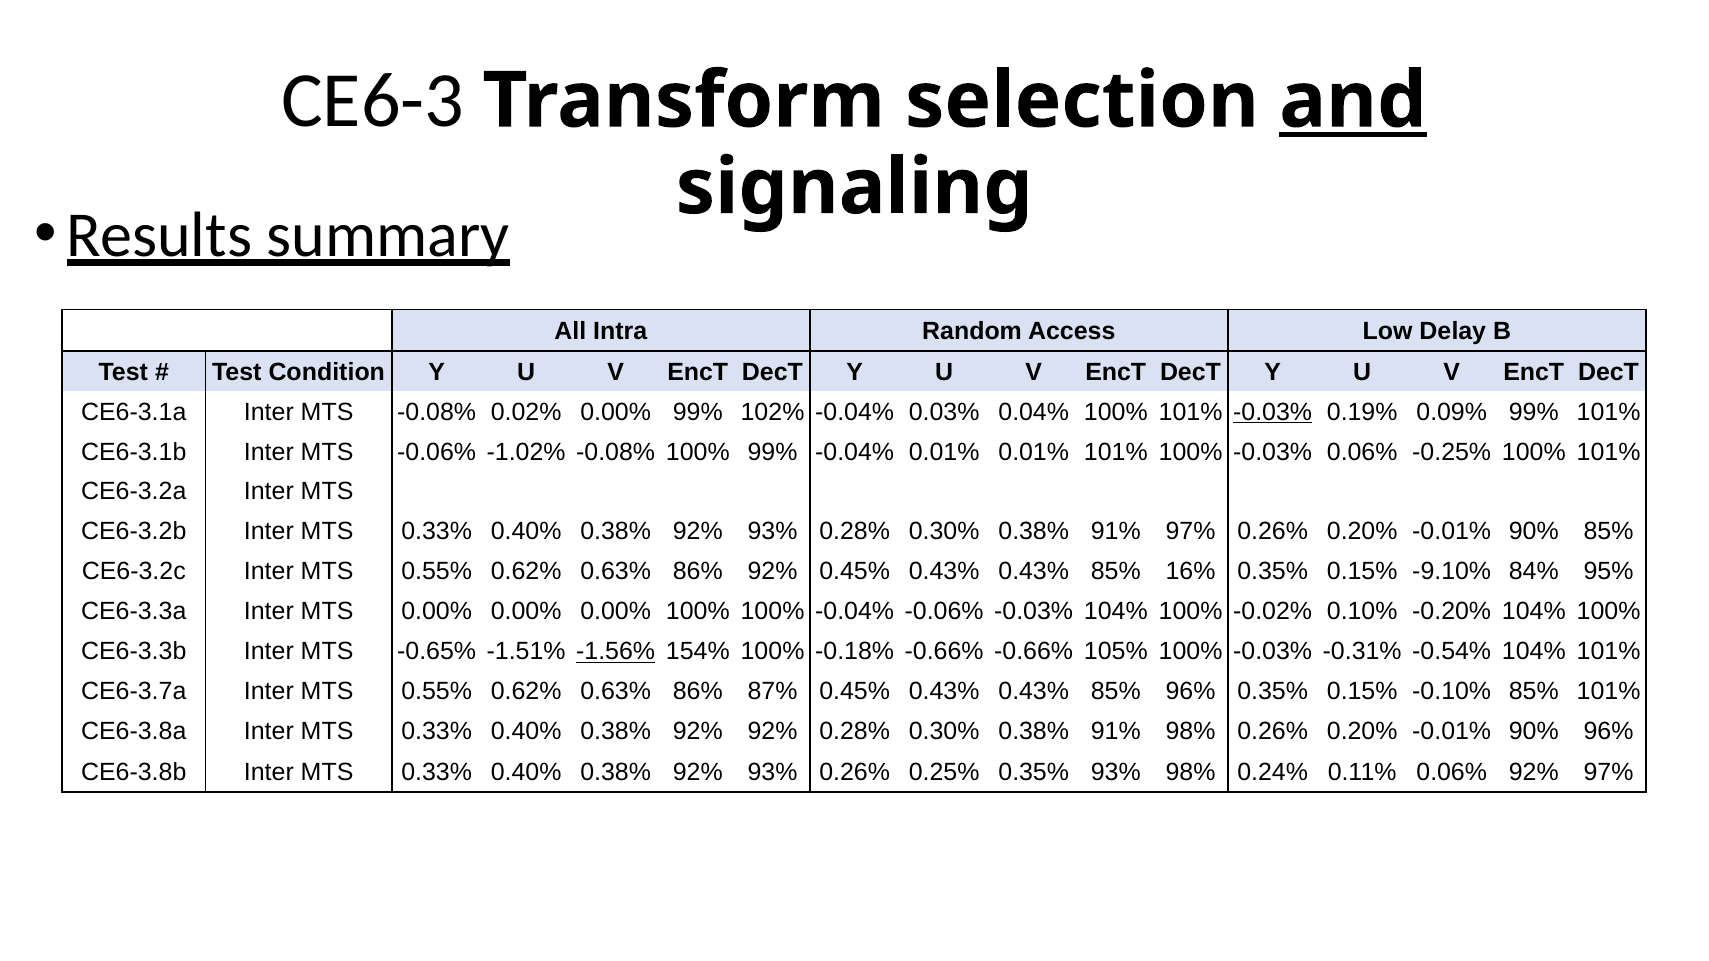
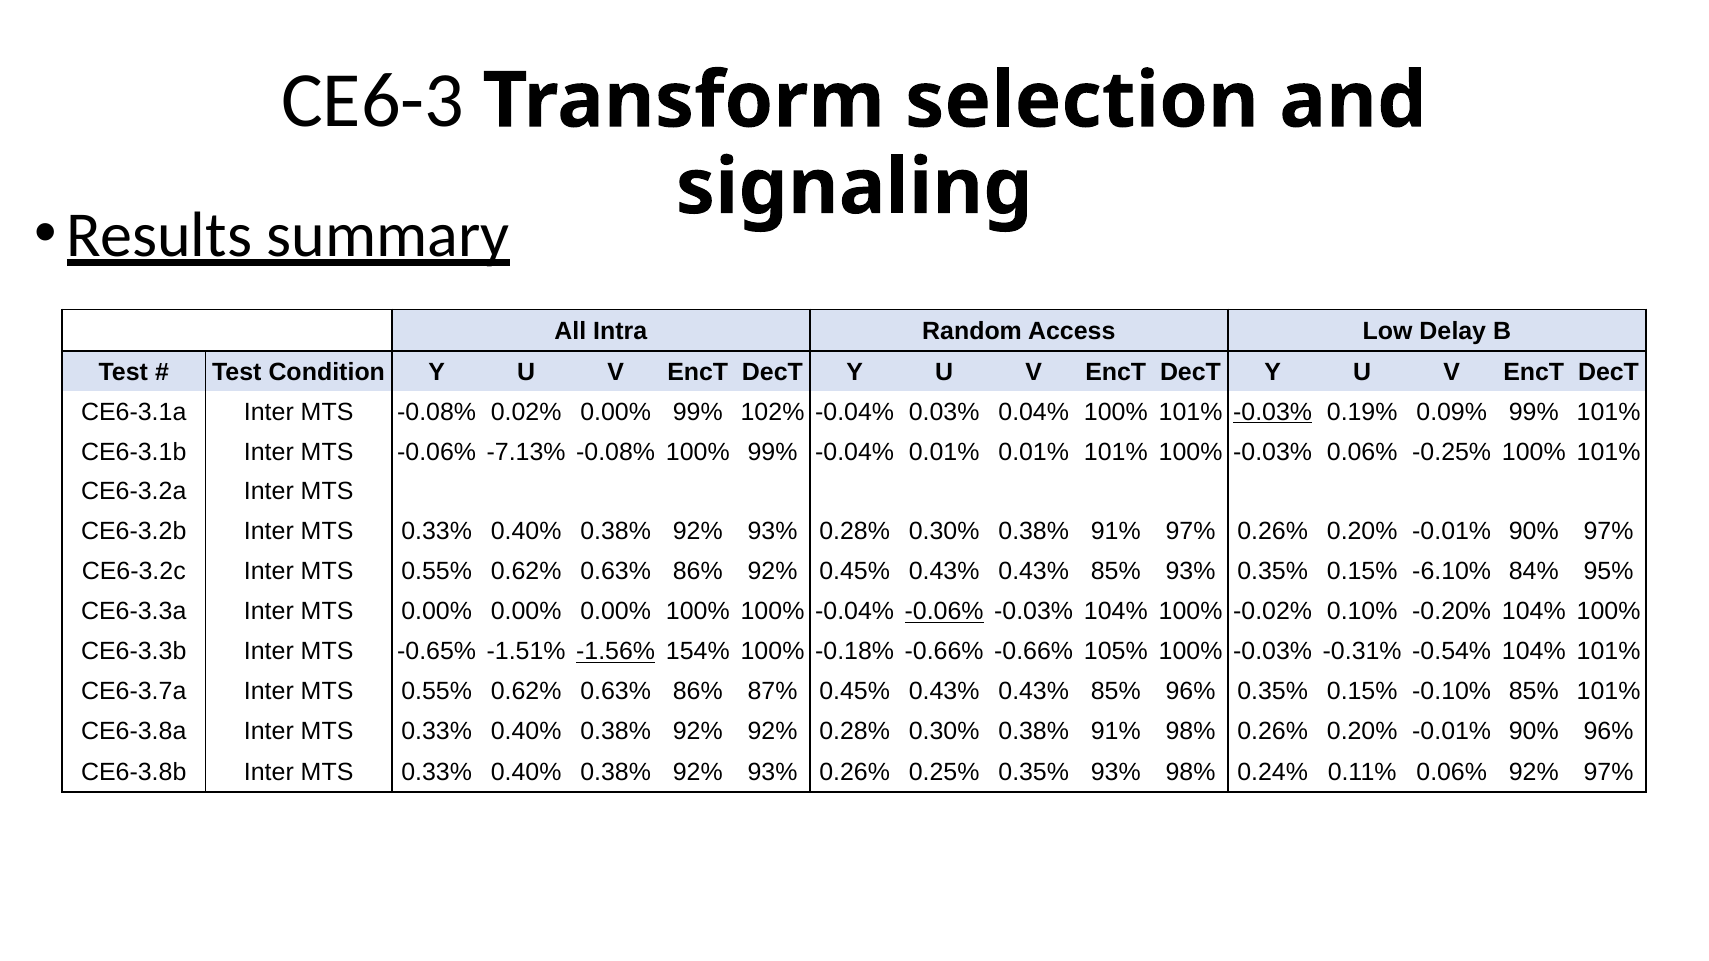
and underline: present -> none (1353, 101)
-1.02%: -1.02% -> -7.13% (526, 452)
90% 85%: 85% -> 97% (1609, 532)
85% 16%: 16% -> 93% (1191, 572)
-9.10%: -9.10% -> -6.10% (1452, 572)
-0.06% underline: none -> present (944, 612)
